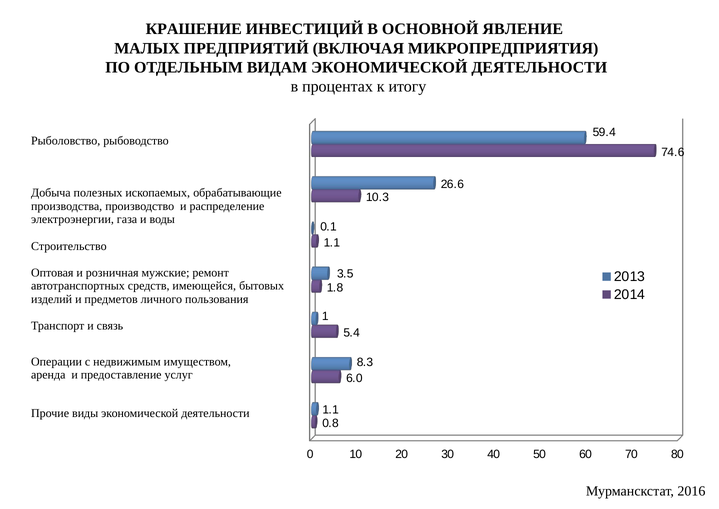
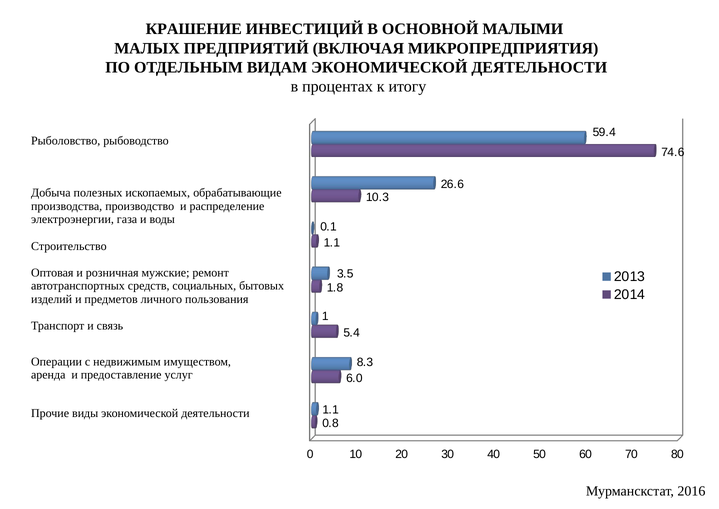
ЯВЛЕНИЕ: ЯВЛЕНИЕ -> МАЛЫМИ (523, 29)
имеющейся: имеющейся -> социальных (204, 286)
